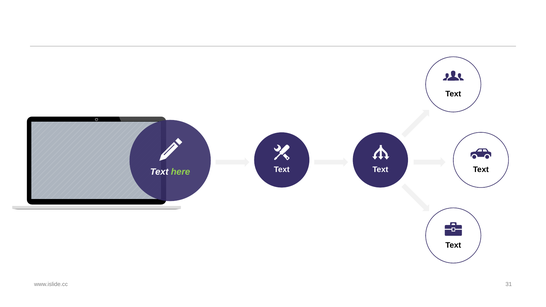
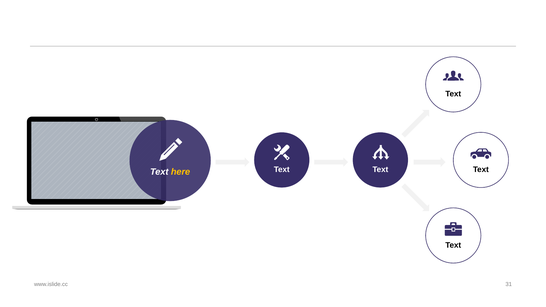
here colour: light green -> yellow (181, 172)
